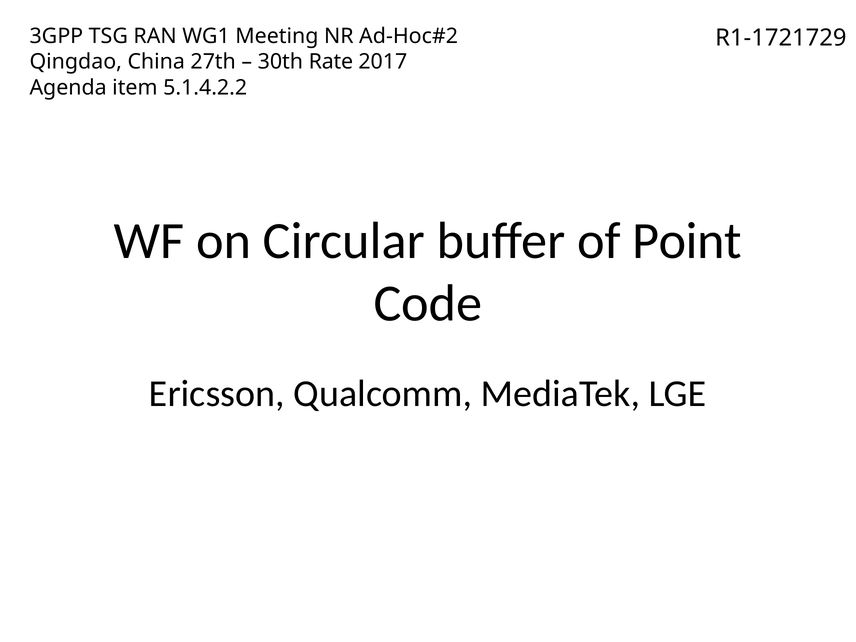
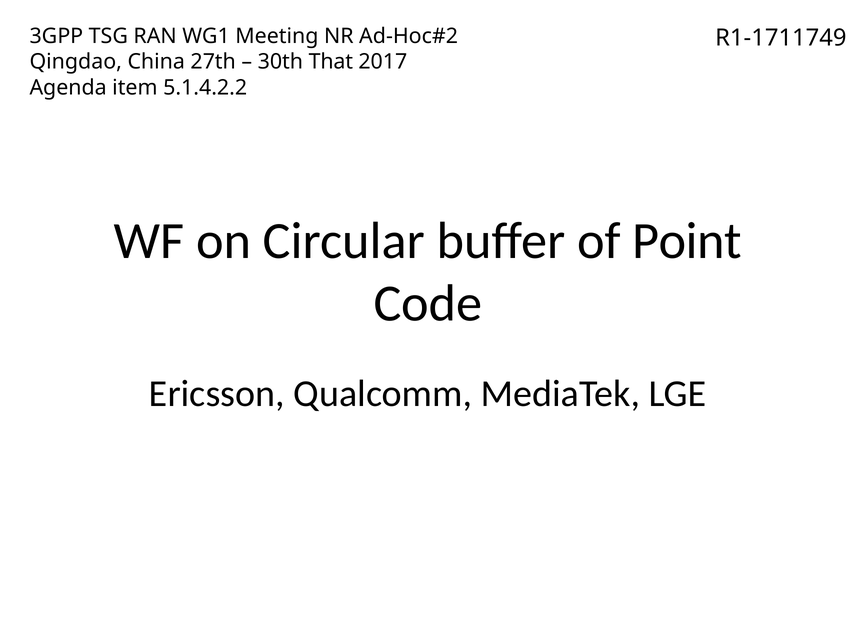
R1-1721729: R1-1721729 -> R1-1711749 (781, 38)
Rate: Rate -> That (331, 62)
